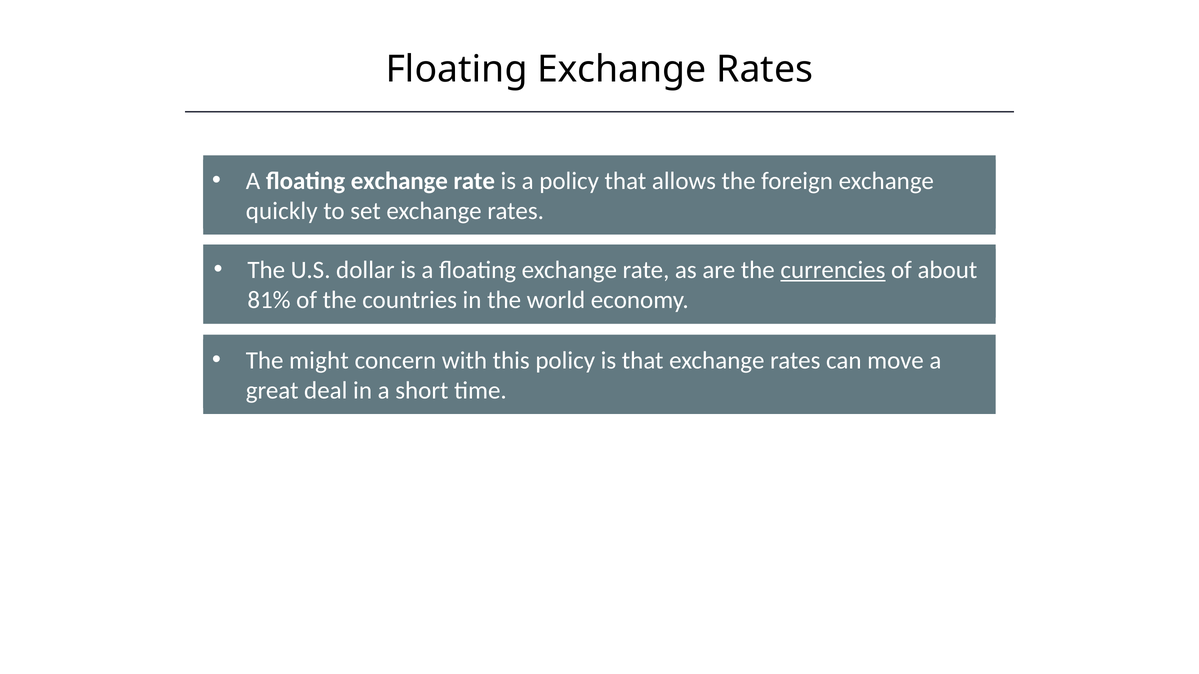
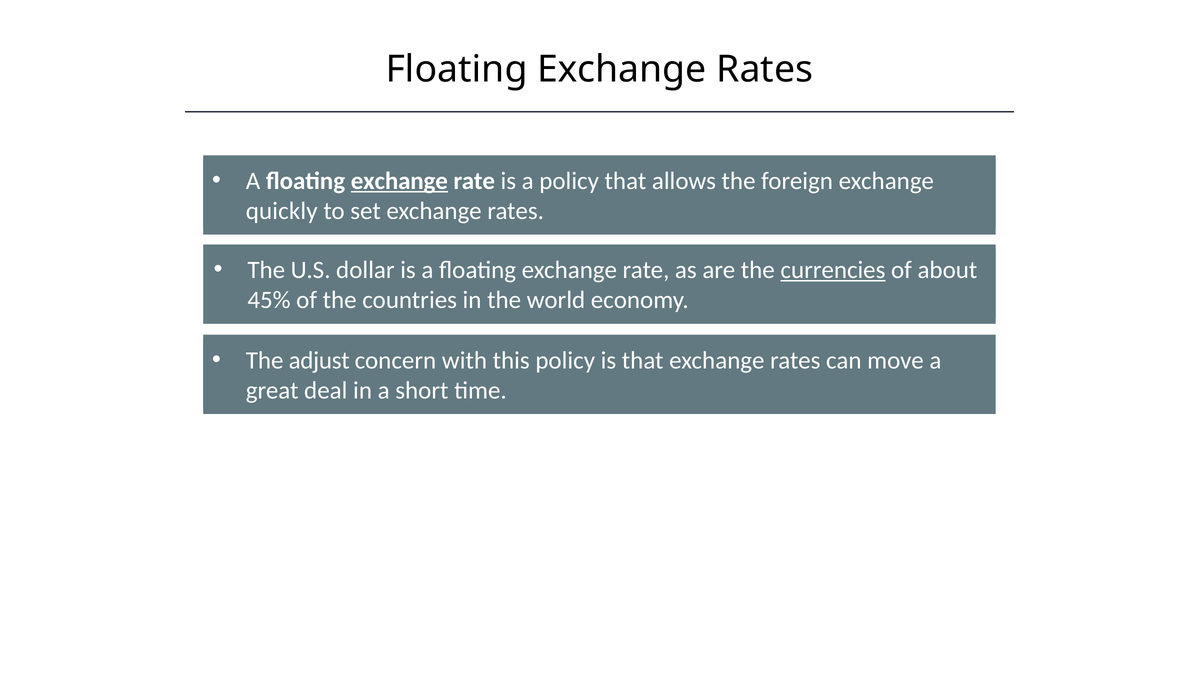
exchange underline: none -> present (399, 181)
81%: 81% -> 45% (269, 300)
might: might -> adjust (319, 361)
